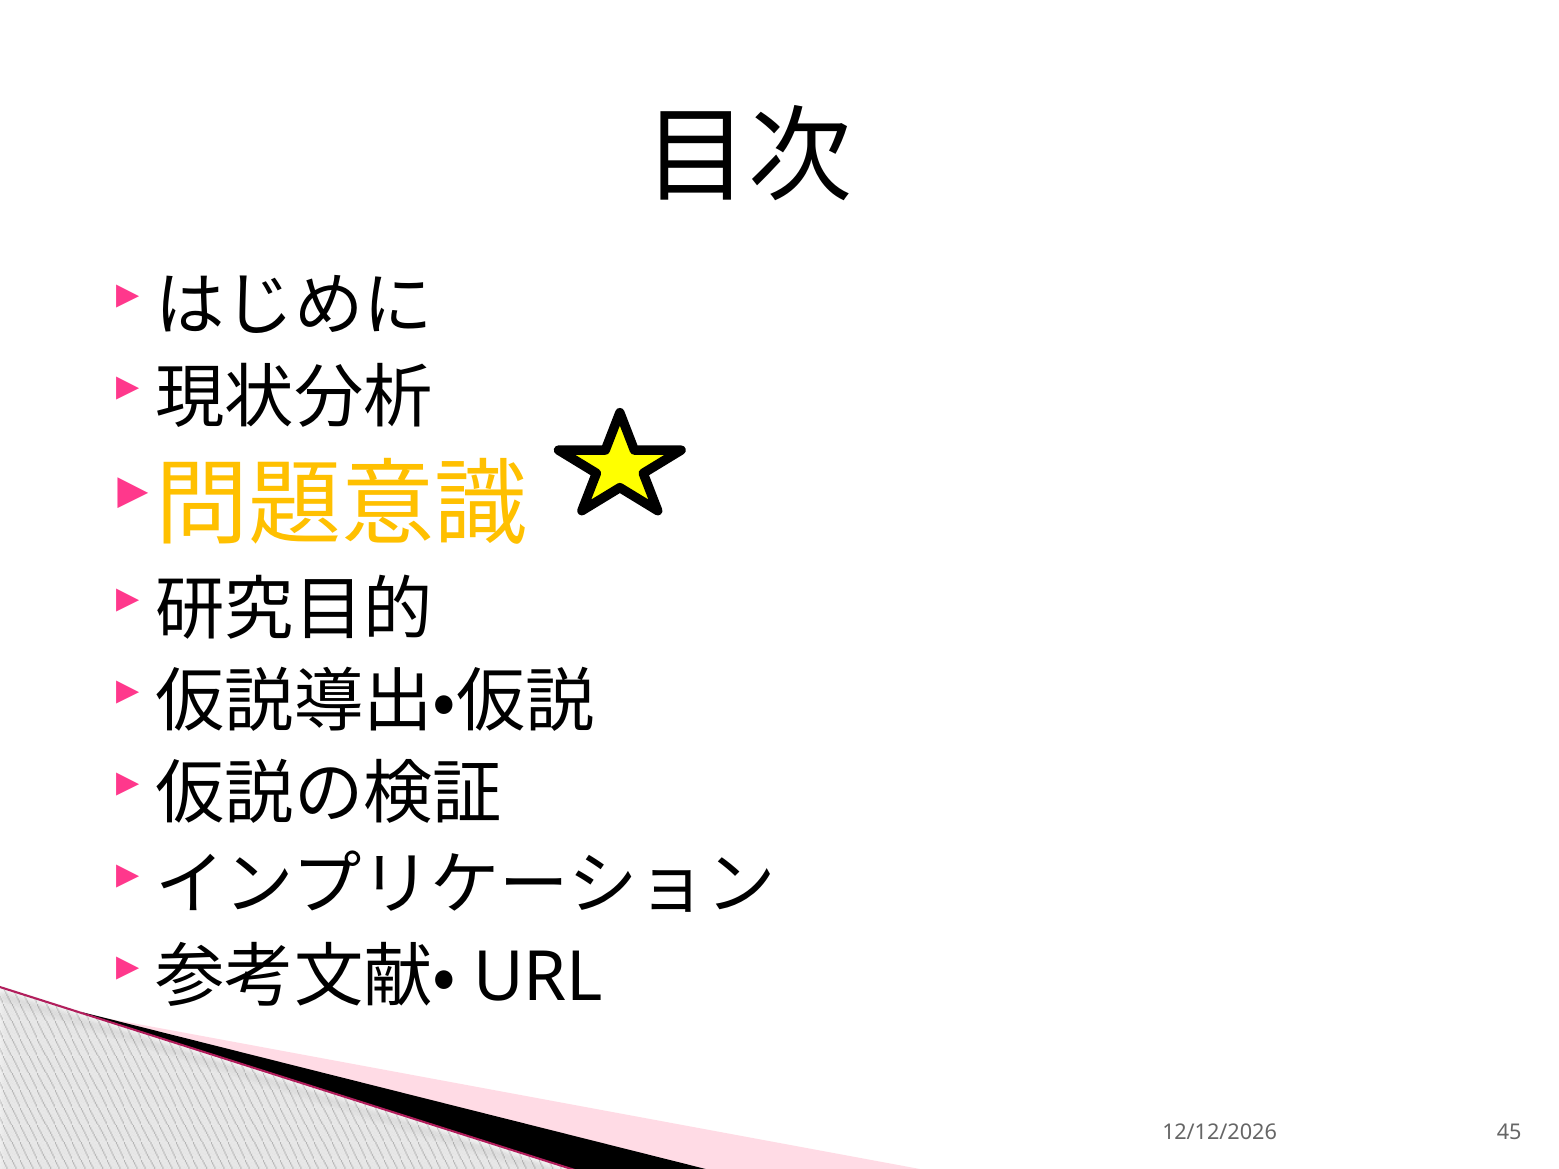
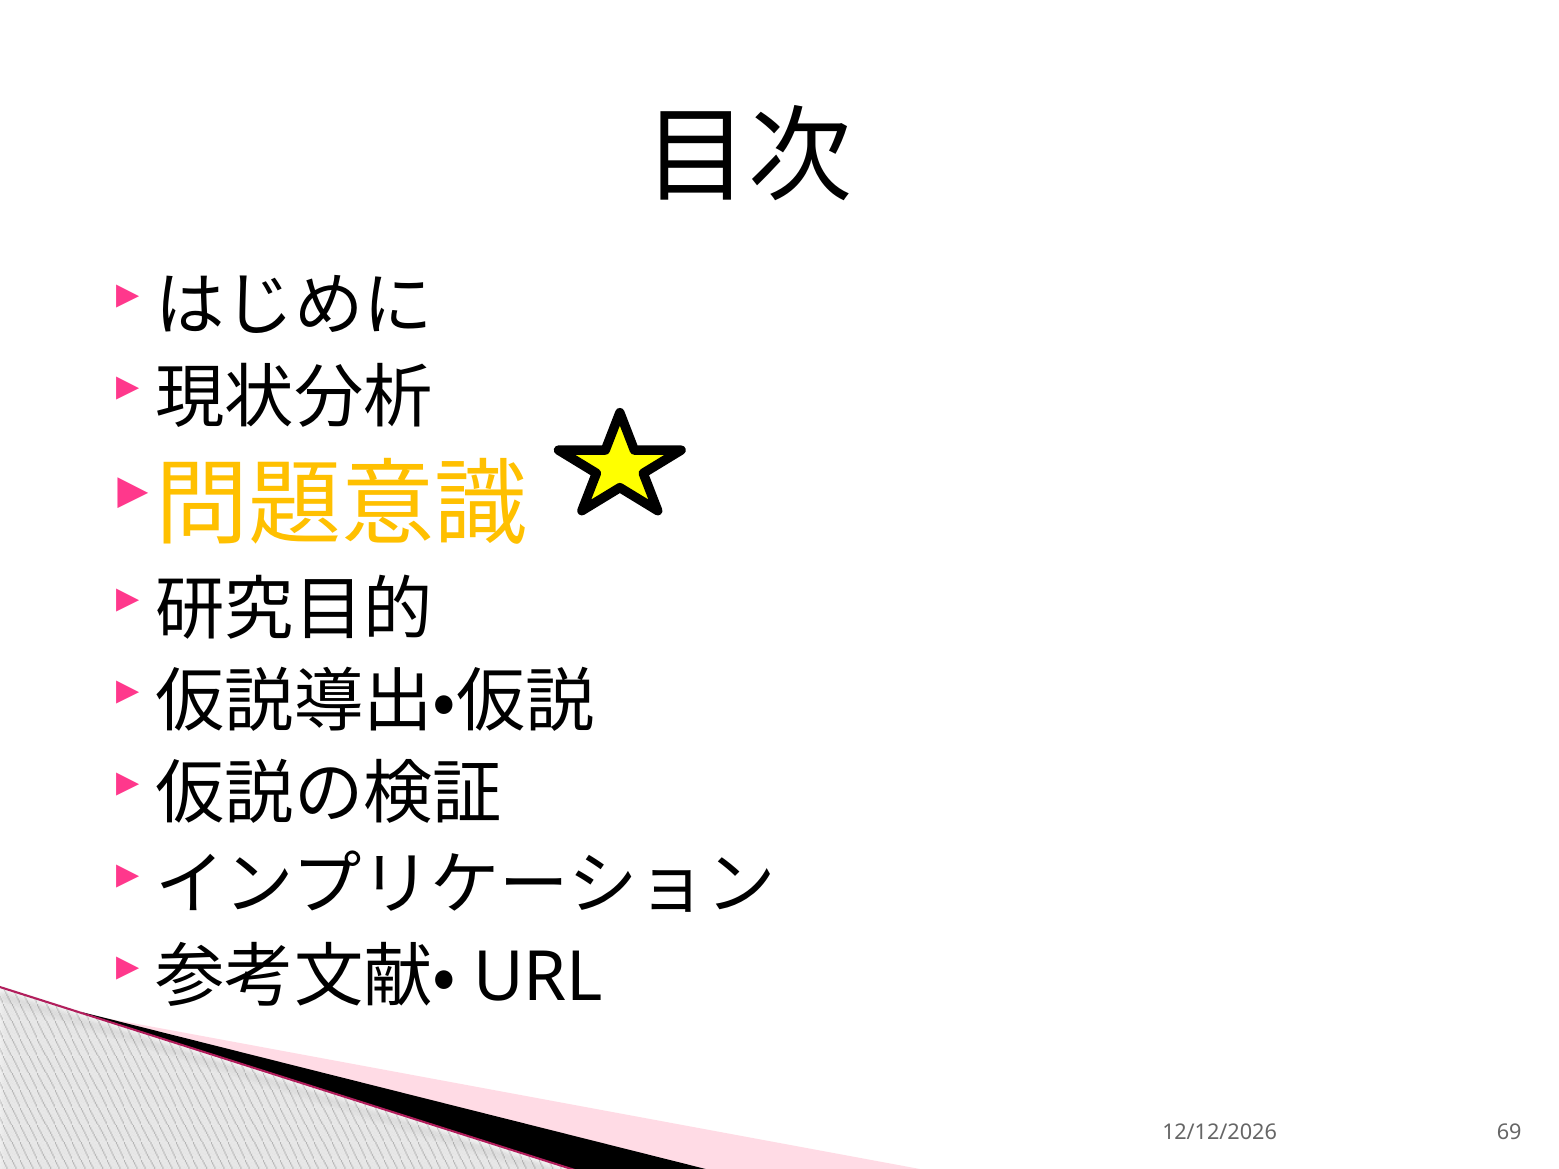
45: 45 -> 69 (1509, 1132)
